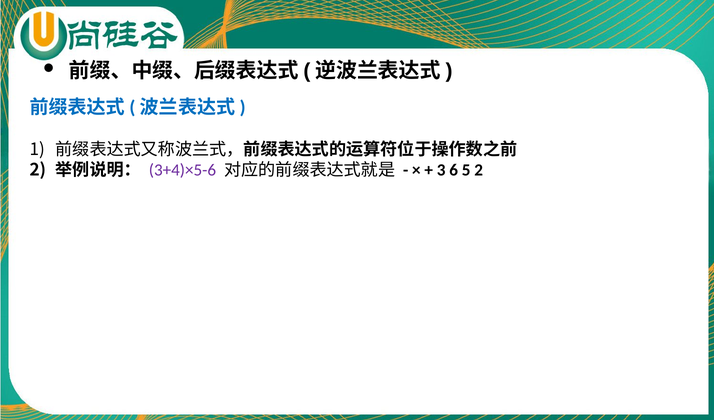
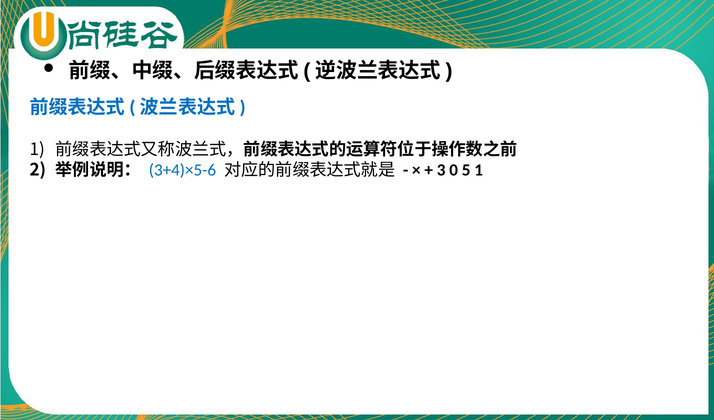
3+4)×5-6 colour: purple -> blue (182, 170)
6: 6 -> 0 (454, 170)
5 2: 2 -> 1 (479, 170)
